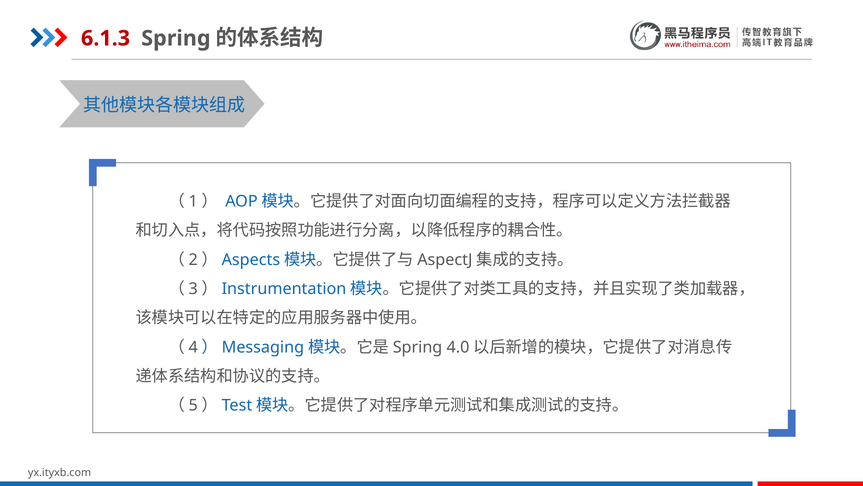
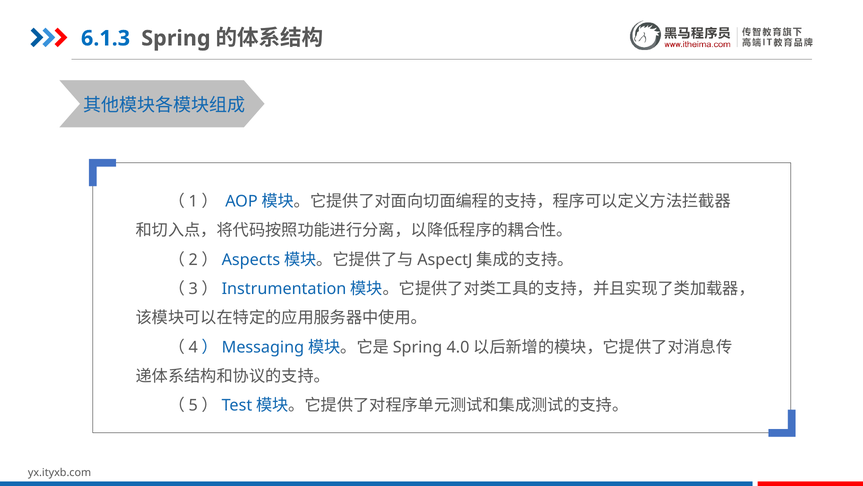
6.1.3 colour: red -> blue (106, 38)
